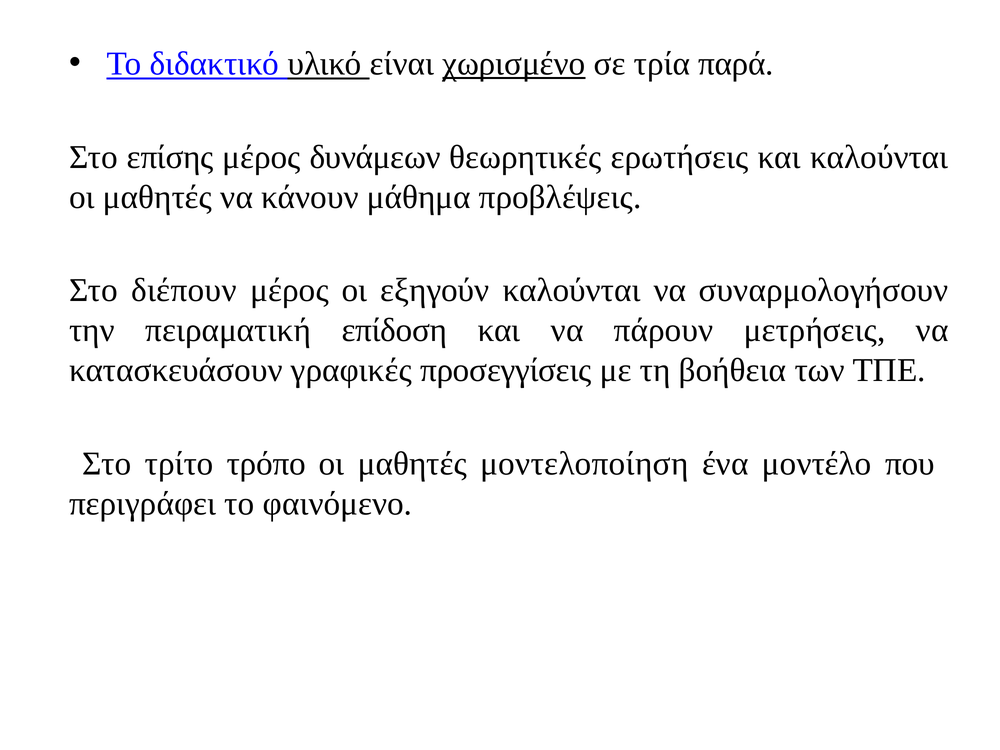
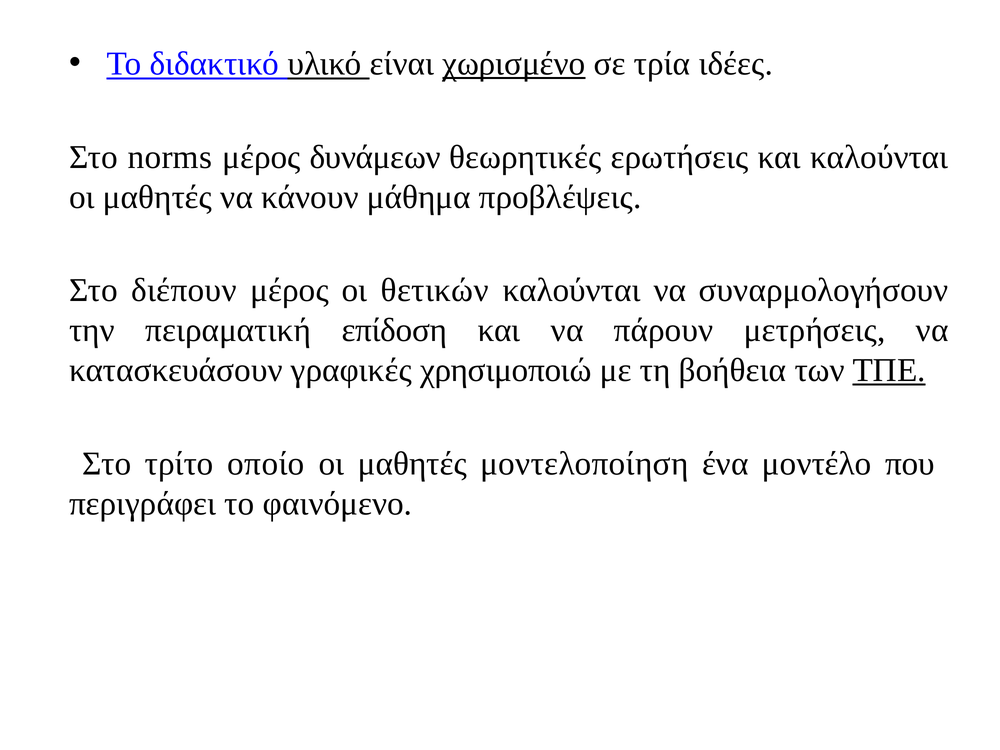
παρά: παρά -> ιδέες (736, 64)
επίσης: επίσης -> norms (170, 157)
εξηγούν: εξηγούν -> θετικών (435, 290)
προσεγγίσεις: προσεγγίσεις -> χρησιμοποιώ (506, 370)
ΤΠΕ underline: none -> present (889, 370)
τρόπο: τρόπο -> οποίο (266, 464)
